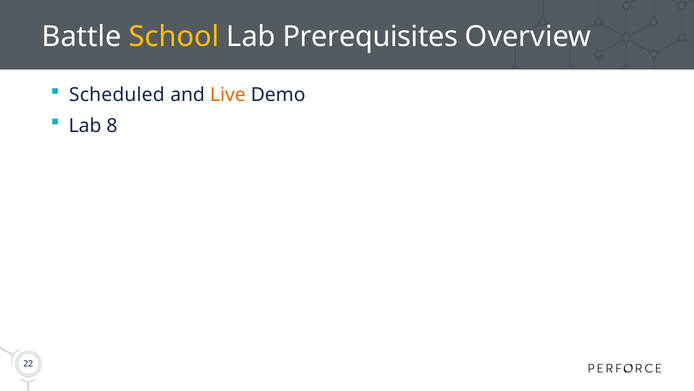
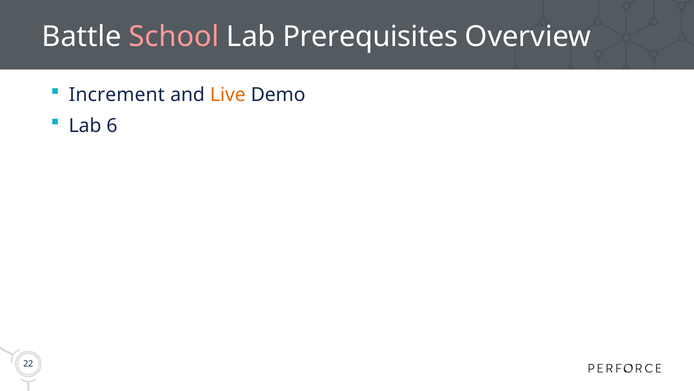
School colour: yellow -> pink (174, 37)
Scheduled: Scheduled -> Increment (117, 95)
8: 8 -> 6 (112, 125)
